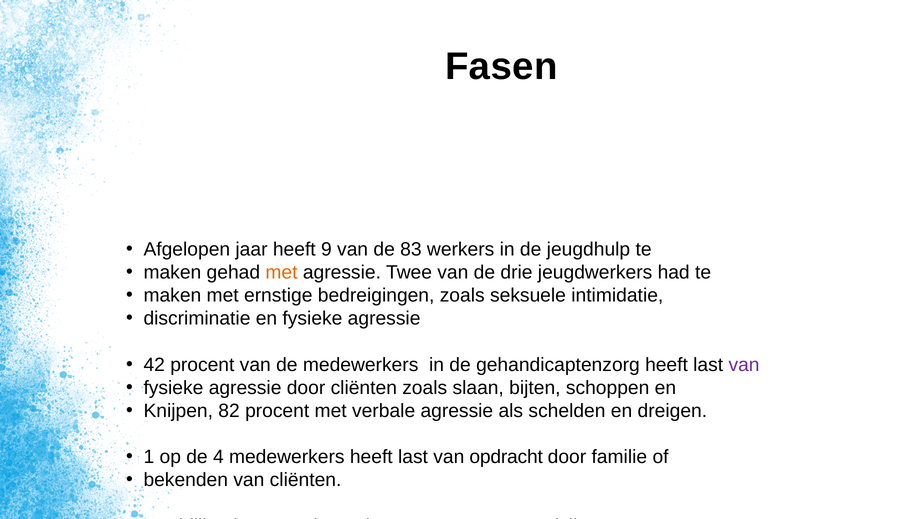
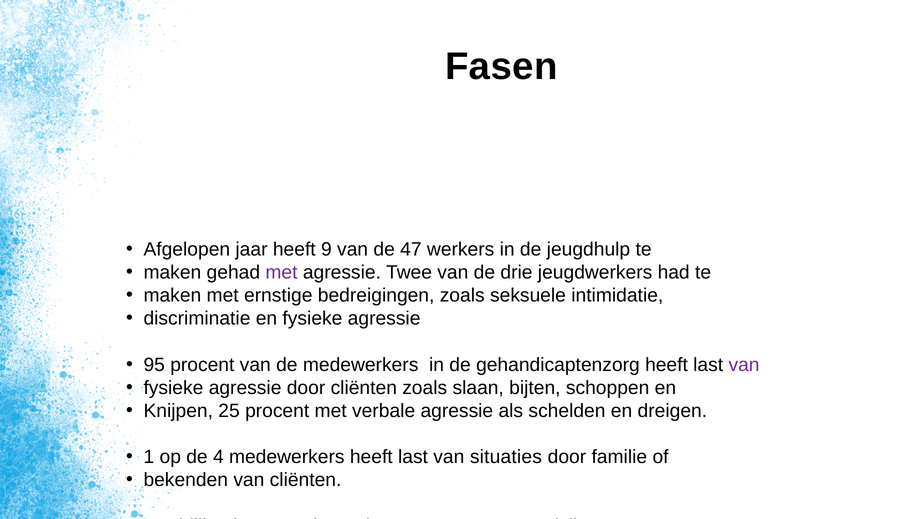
83: 83 -> 47 (411, 249)
met colour: orange -> purple (281, 272)
42: 42 -> 95 (154, 365)
82: 82 -> 25 (229, 411)
opdracht: opdracht -> situaties (506, 457)
